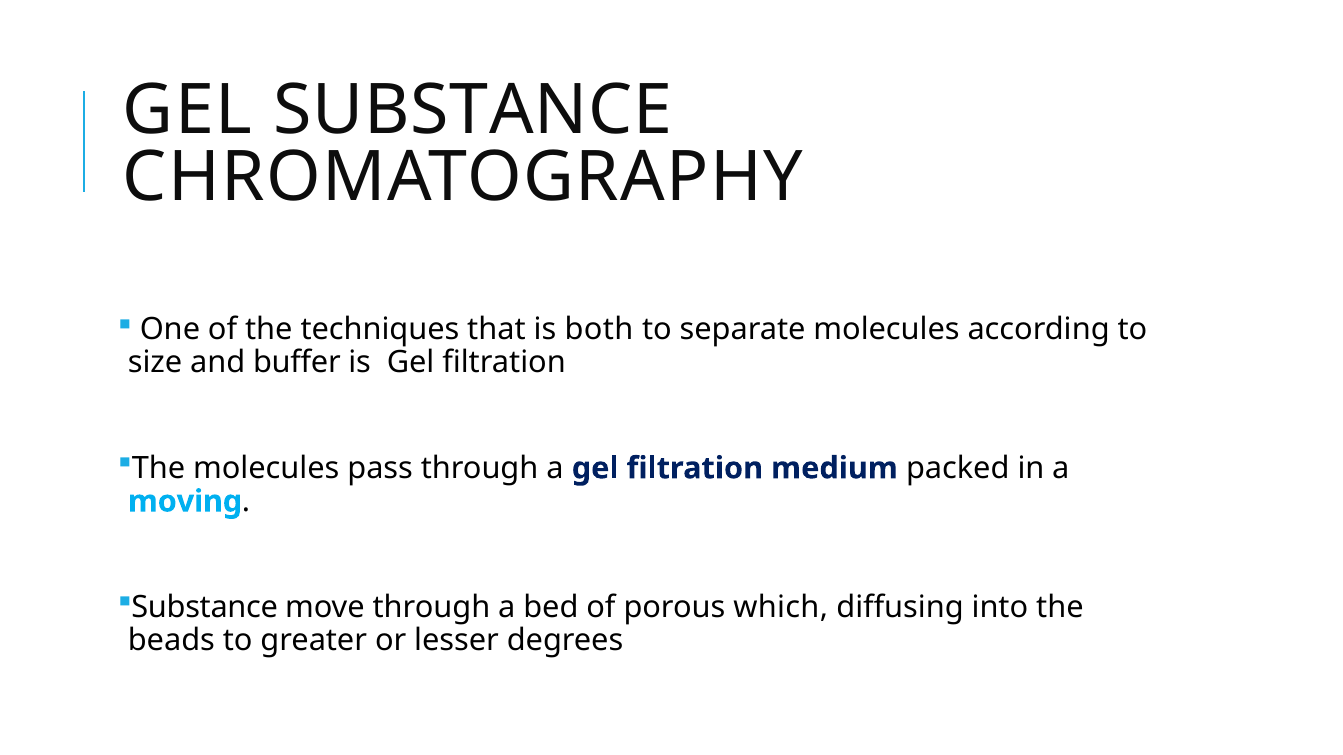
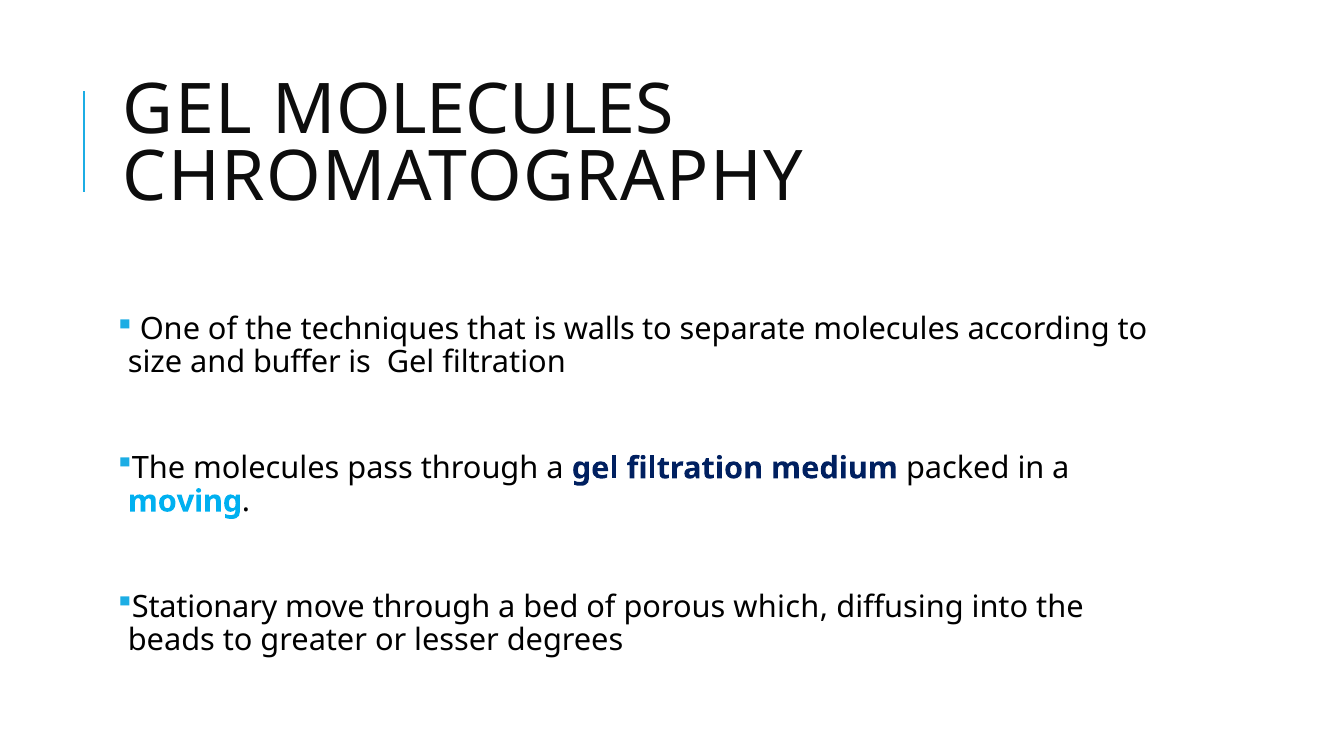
GEL SUBSTANCE: SUBSTANCE -> MOLECULES (473, 111)
both: both -> walls (599, 330)
Substance: Substance -> Stationary (205, 607)
